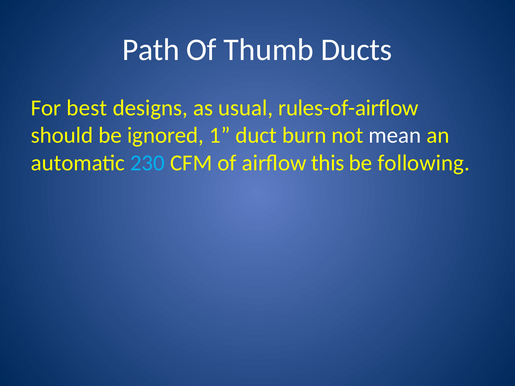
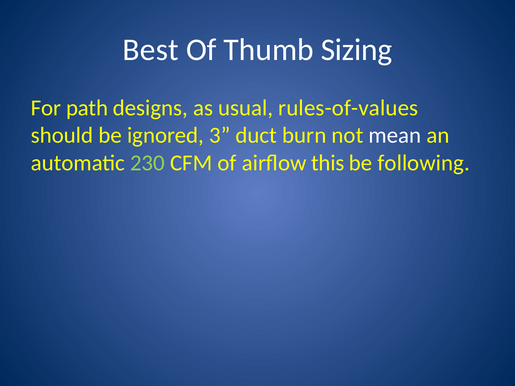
Path: Path -> Best (151, 50)
Ducts: Ducts -> Sizing (356, 50)
best: best -> path (87, 108)
rules-of-airflow: rules-of-airflow -> rules-of-values (348, 108)
1: 1 -> 3 (220, 136)
230 colour: light blue -> light green (147, 163)
